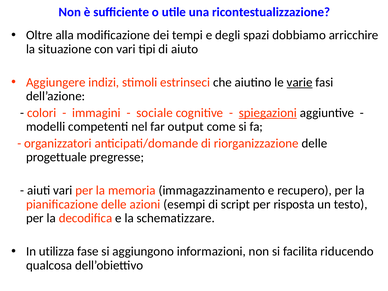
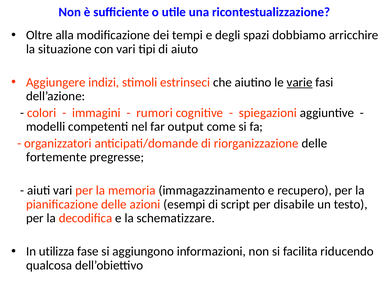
sociale: sociale -> rumori (155, 113)
spiegazioni underline: present -> none (268, 113)
progettuale: progettuale -> fortemente (56, 157)
risposta: risposta -> disabile (294, 204)
